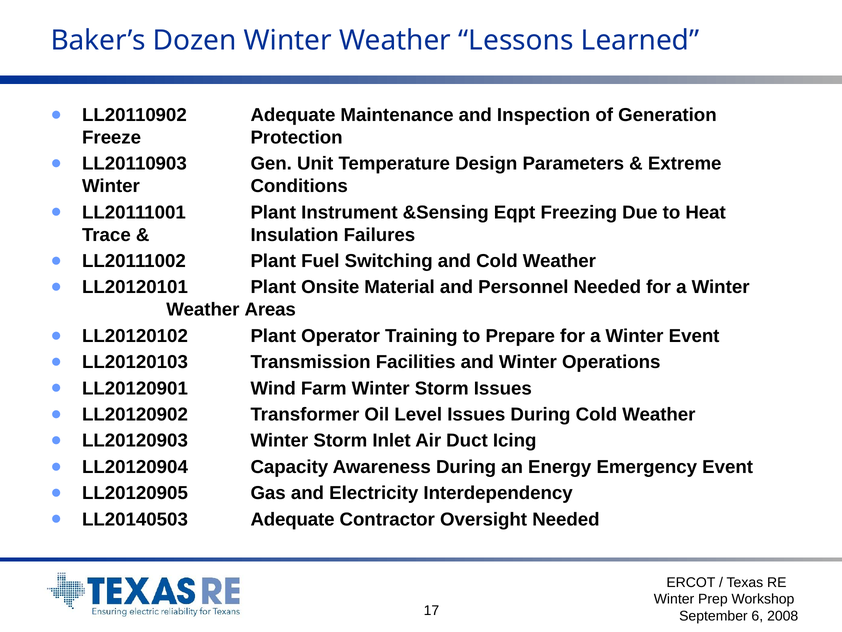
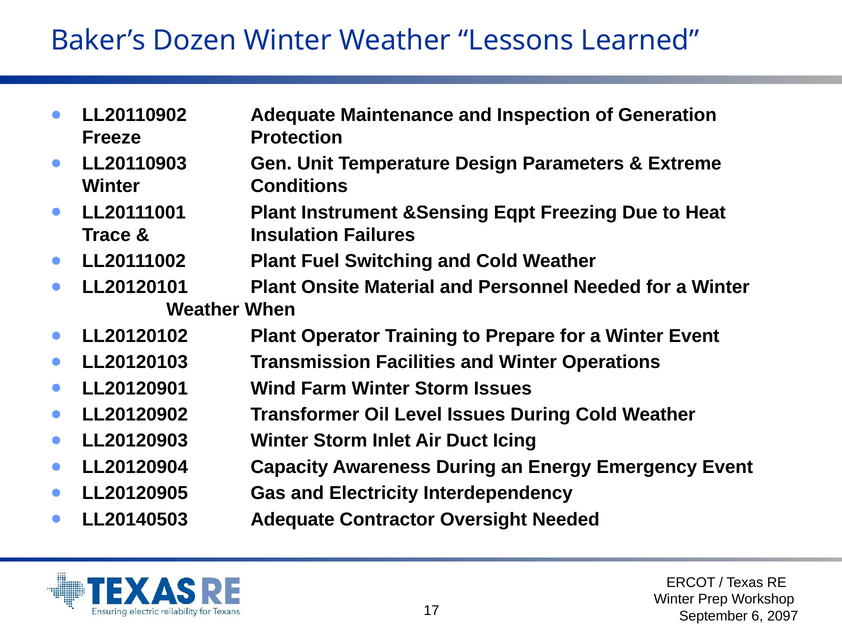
Areas: Areas -> When (270, 309)
2008: 2008 -> 2097 (783, 616)
